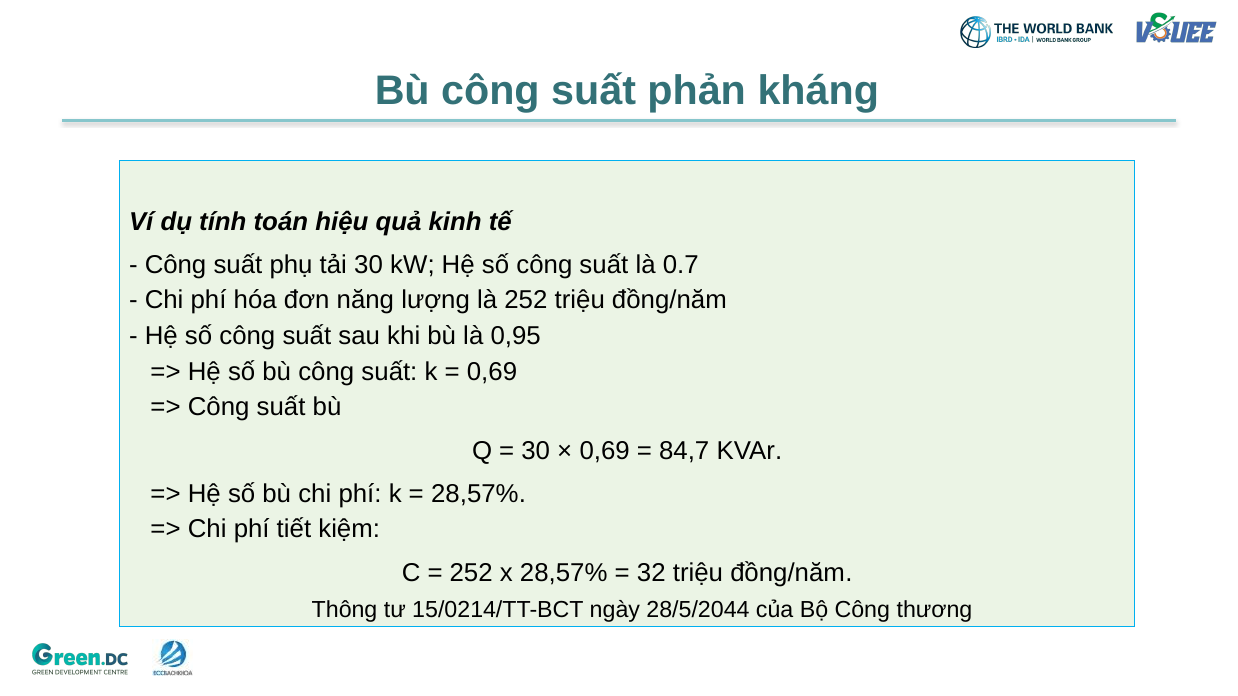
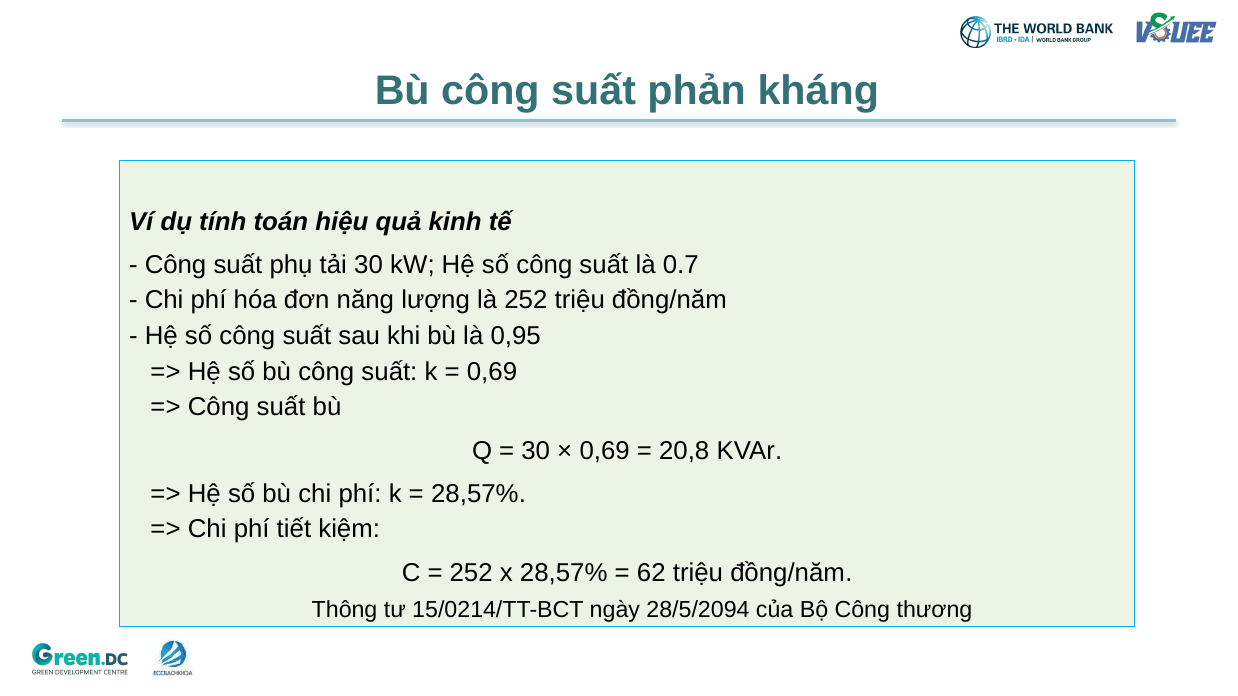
84,7: 84,7 -> 20,8 (684, 451)
32: 32 -> 62 (651, 573)
28/5/2044: 28/5/2044 -> 28/5/2094 (698, 611)
